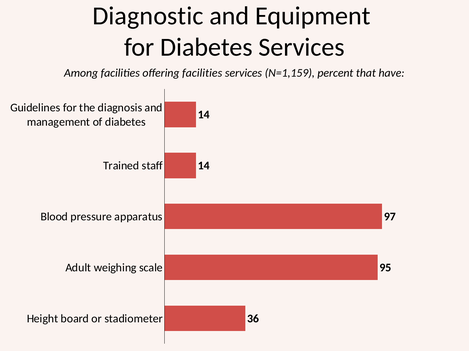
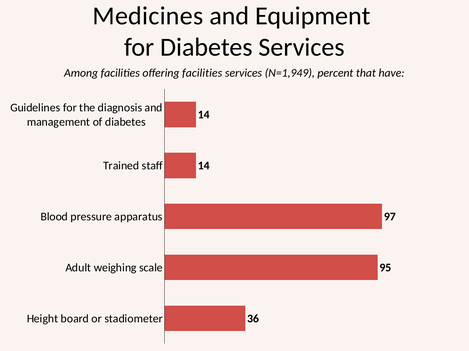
Diagnostic: Diagnostic -> Medicines (148, 16)
N=1,159: N=1,159 -> N=1,949 (290, 73)
